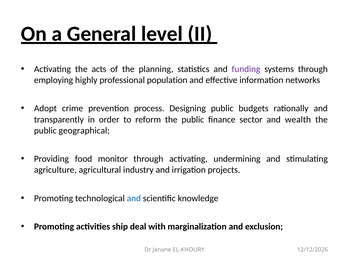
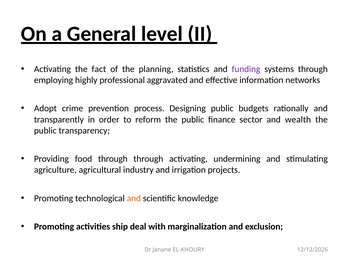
acts: acts -> fact (99, 69)
population: population -> aggravated (167, 80)
geographical: geographical -> transparency (84, 130)
food monitor: monitor -> through (113, 159)
and colour: blue -> orange (134, 198)
